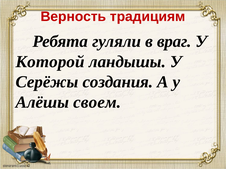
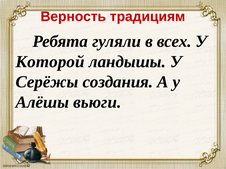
враг: враг -> всех (174, 41)
своем: своем -> вьюги (97, 102)
